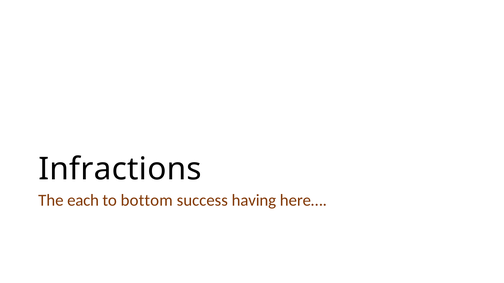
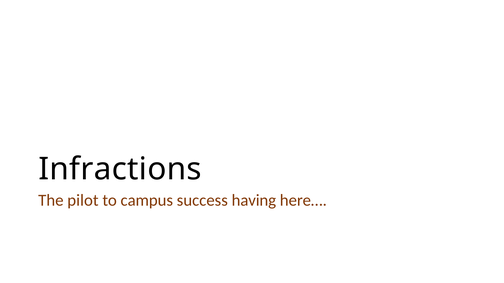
each: each -> pilot (83, 201)
bottom: bottom -> campus (147, 201)
